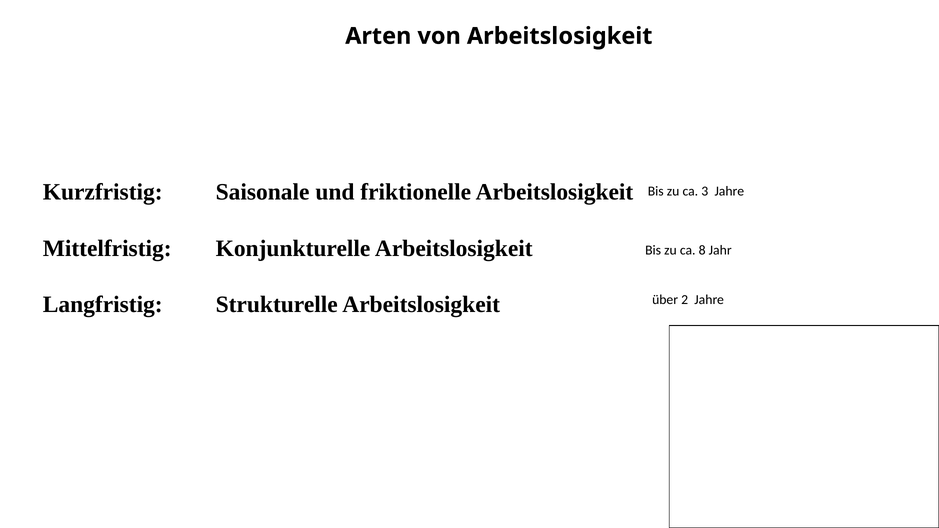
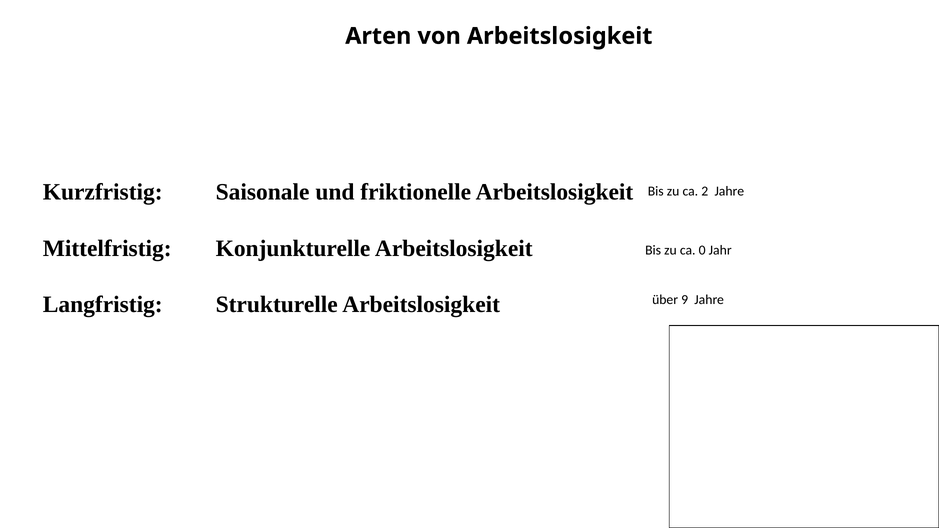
3: 3 -> 2 (705, 191)
8: 8 -> 0 (702, 250)
2: 2 -> 9 (685, 300)
